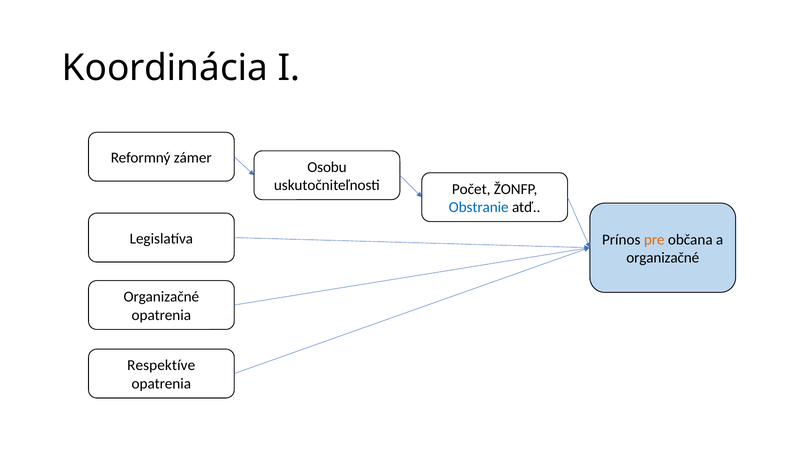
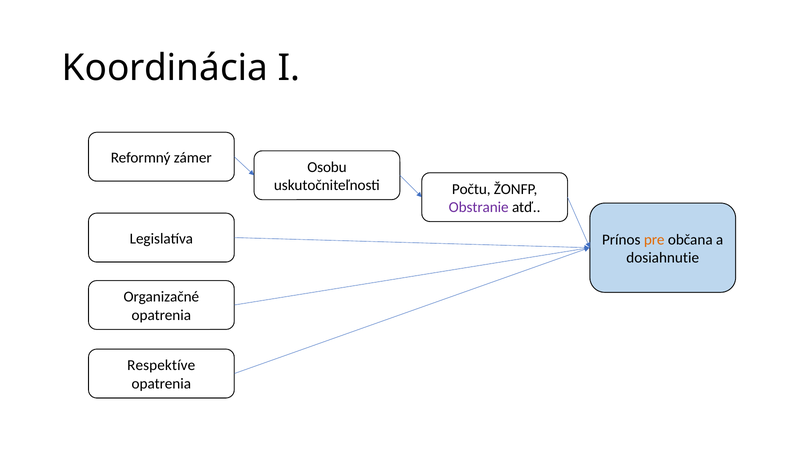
Počet: Počet -> Počtu (471, 189)
Obstranie colour: blue -> purple (479, 207)
organizačné: organizačné -> dosiahnutie (663, 258)
